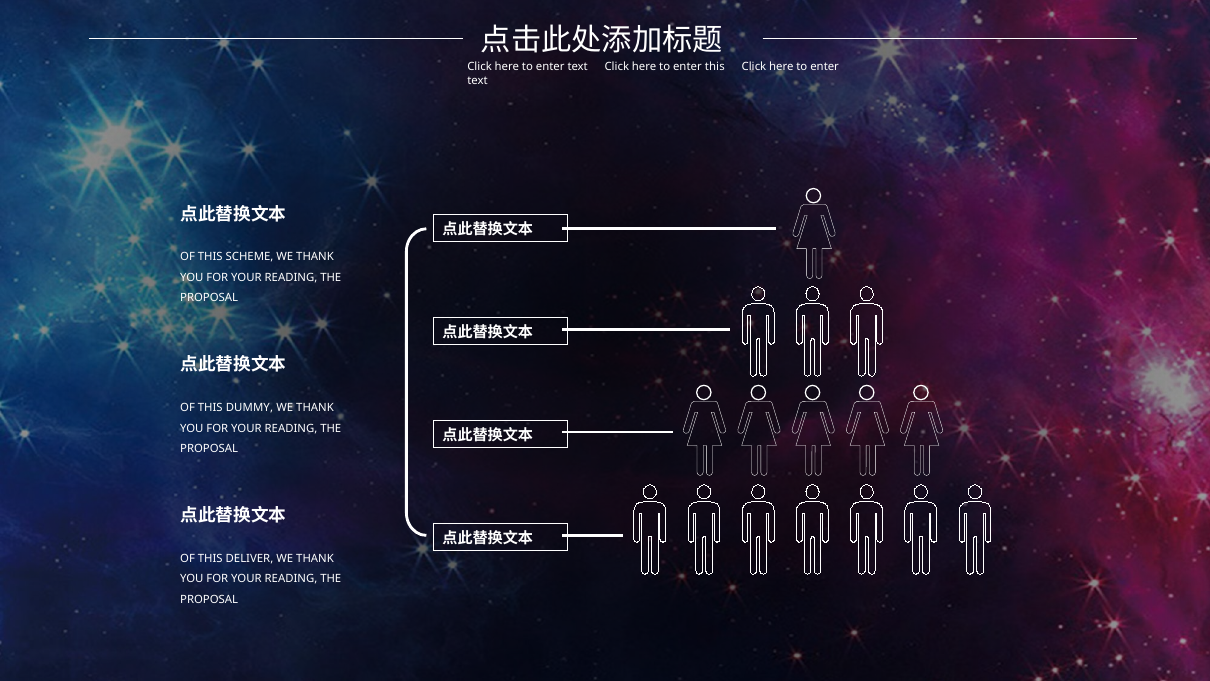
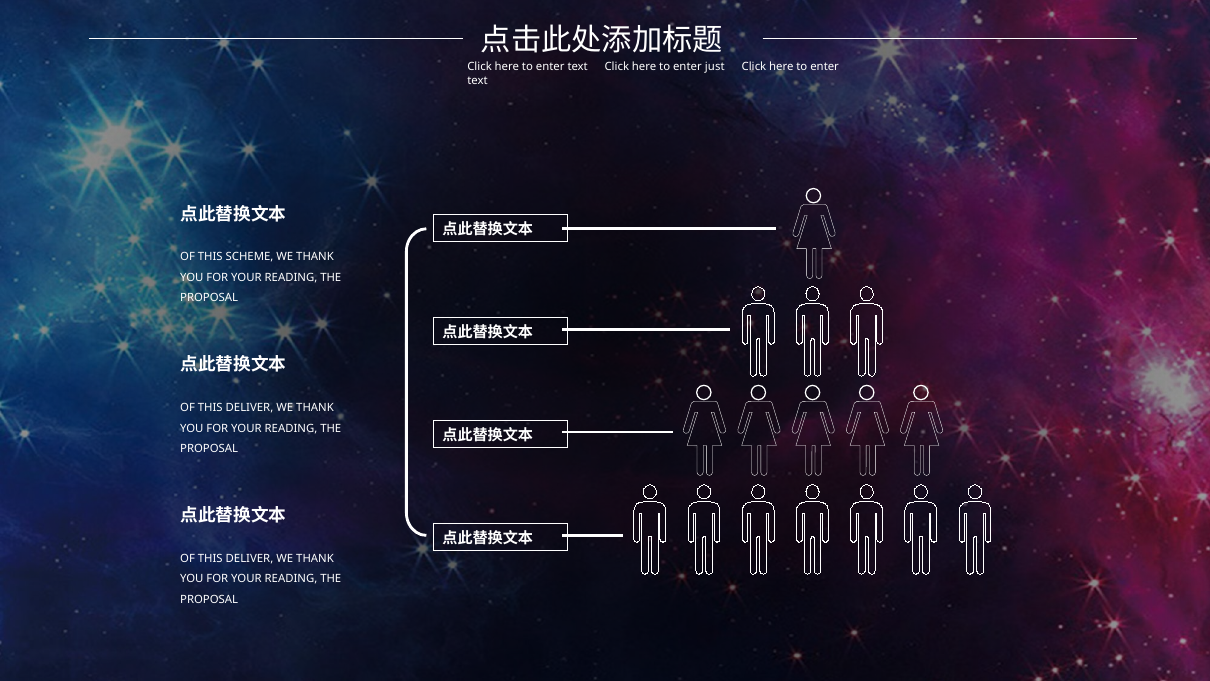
enter this: this -> just (715, 67)
DUMMY: DUMMY -> DELIVER (250, 408)
